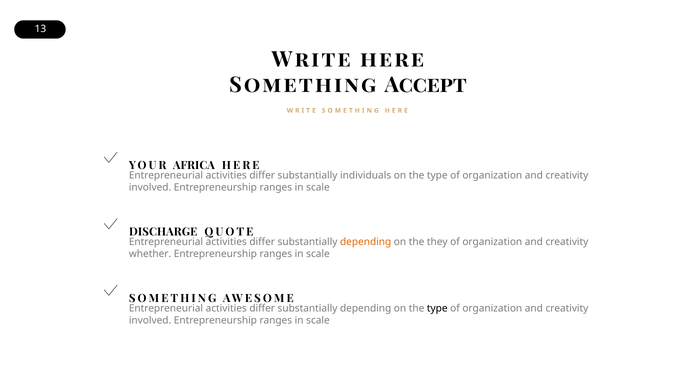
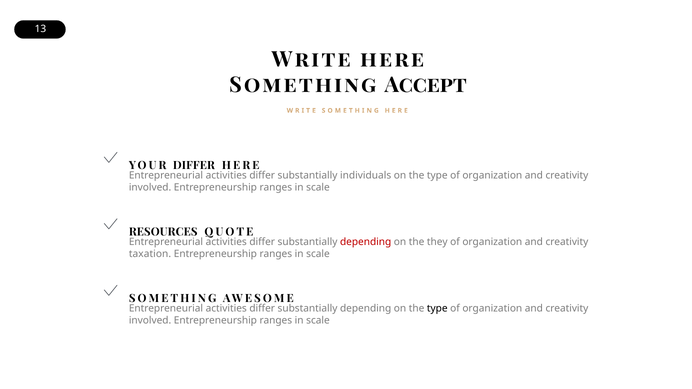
YOUR AFRICA: AFRICA -> DIFFER (194, 166)
DISCHARGE: DISCHARGE -> RESOURCES (163, 232)
depending colour: orange -> red (366, 242)
whether: whether -> taxation (150, 254)
